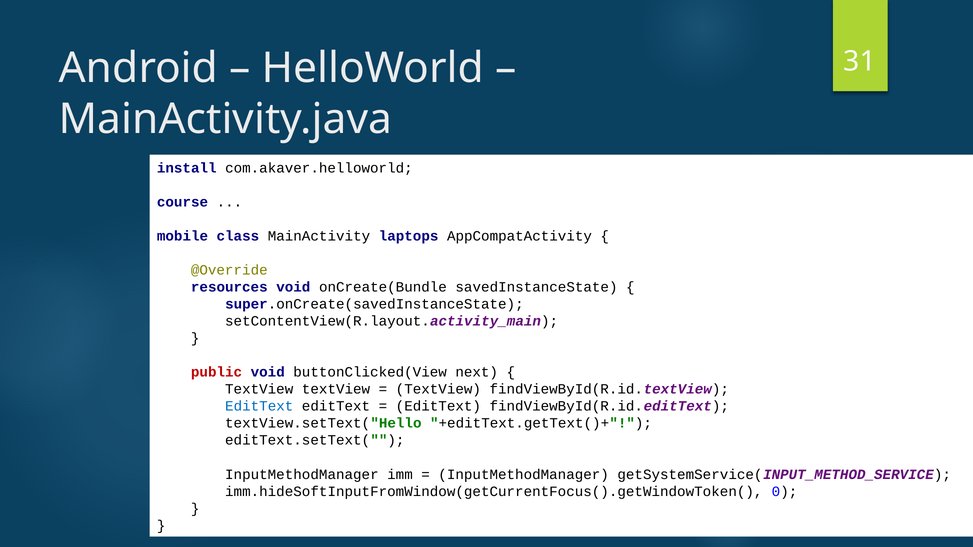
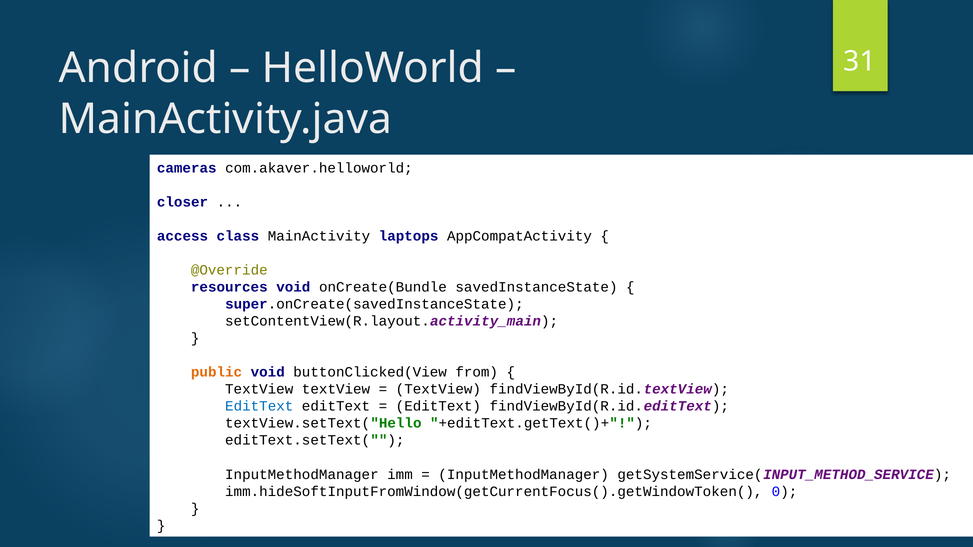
install: install -> cameras (187, 168)
course: course -> closer (182, 202)
mobile: mobile -> access (182, 236)
public colour: red -> orange (217, 372)
next: next -> from (477, 372)
